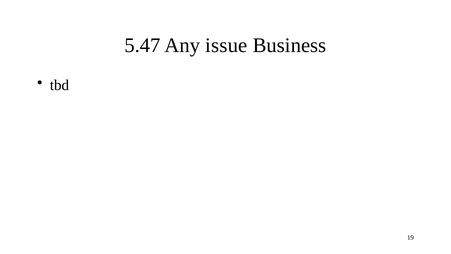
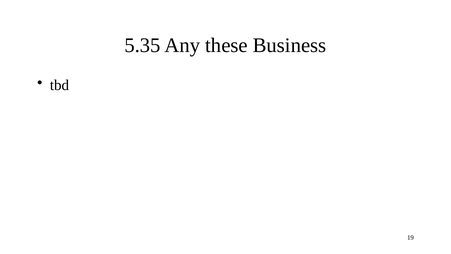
5.47: 5.47 -> 5.35 (142, 45)
issue: issue -> these (226, 45)
